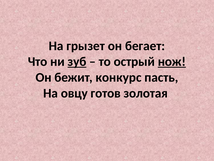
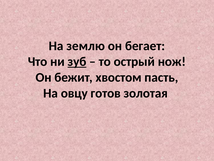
грызет: грызет -> землю (86, 46)
нож underline: present -> none (172, 61)
конкурс: конкурс -> хвостом (119, 77)
